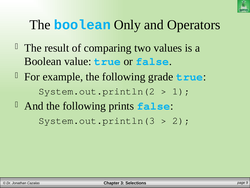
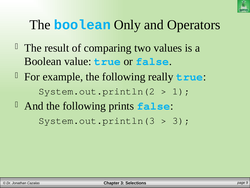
grade: grade -> really (161, 77)
2: 2 -> 3 (181, 120)
